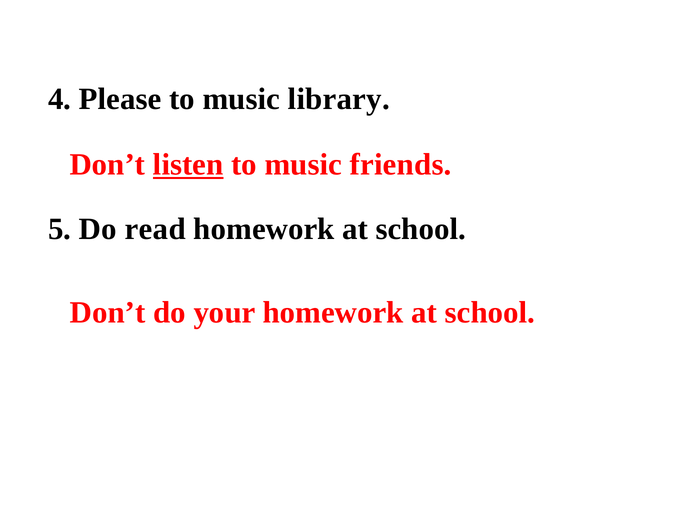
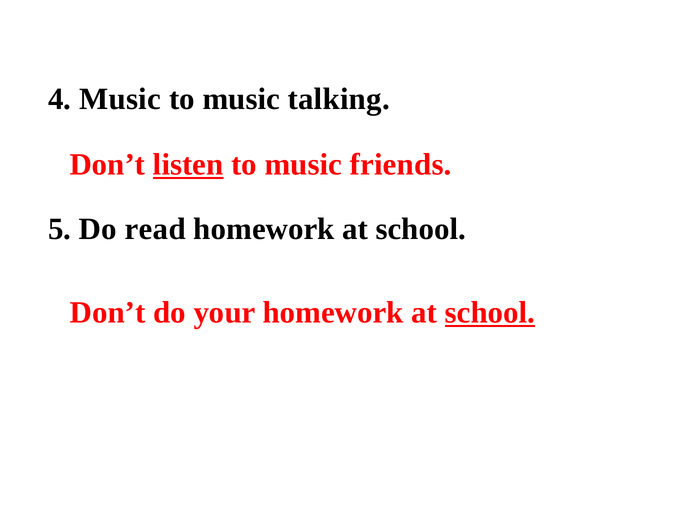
4 Please: Please -> Music (120, 99)
library: library -> talking (339, 99)
school underline: none -> present (490, 313)
